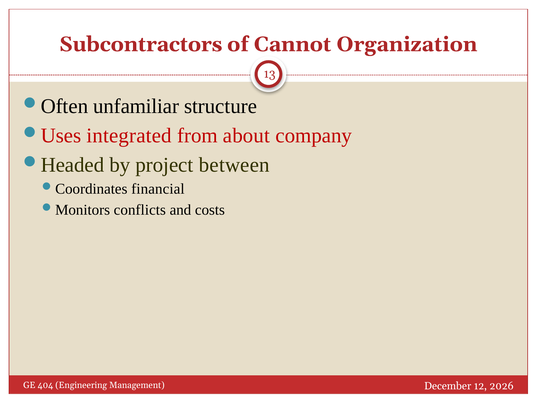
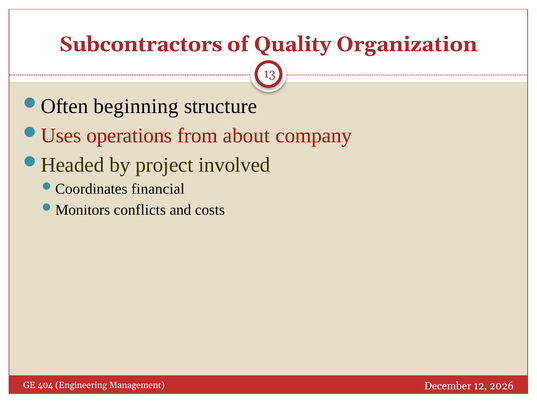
Cannot: Cannot -> Quality (293, 44)
unfamiliar: unfamiliar -> beginning (136, 106)
integrated: integrated -> operations (129, 136)
between: between -> involved (234, 165)
